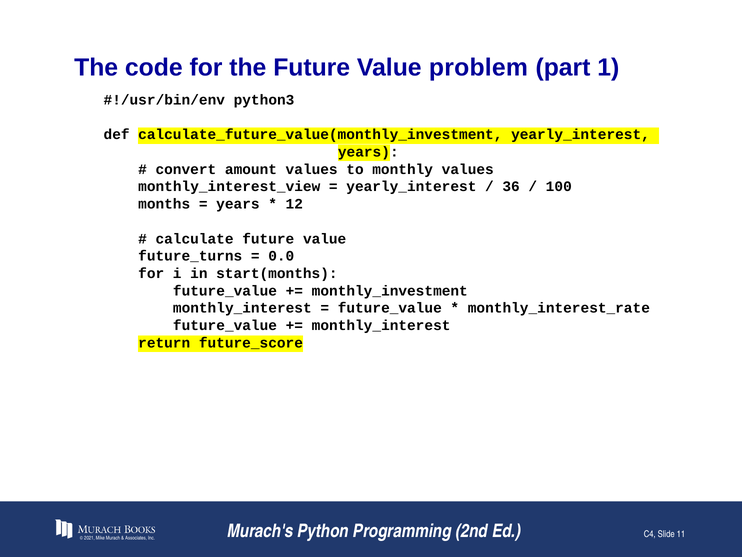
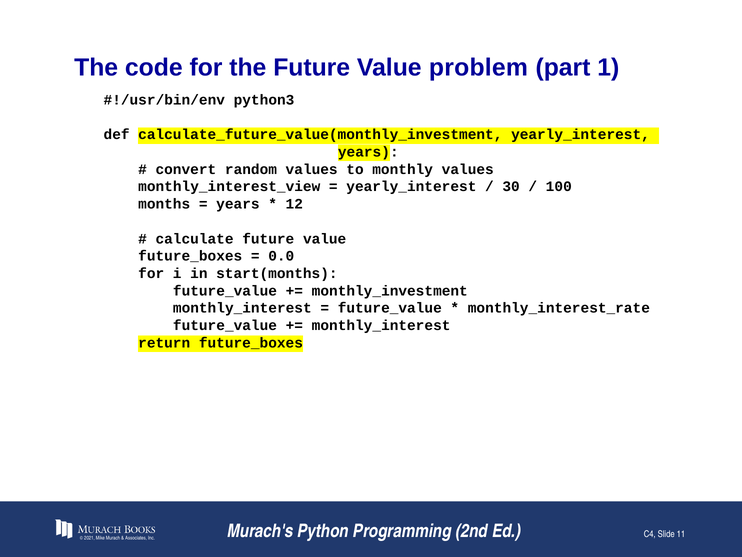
amount: amount -> random (251, 169)
36: 36 -> 30 (511, 187)
future_turns: future_turns -> future_boxes (190, 256)
return future_score: future_score -> future_boxes (251, 342)
